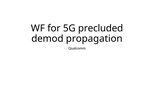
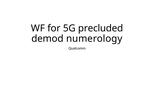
propagation: propagation -> numerology (94, 38)
